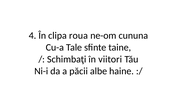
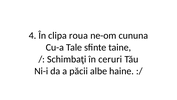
viitori: viitori -> ceruri (110, 59)
